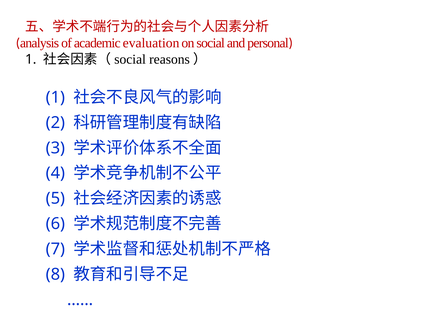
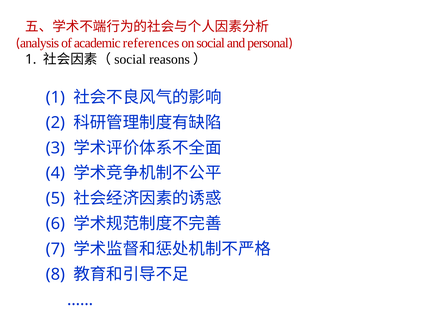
evaluation: evaluation -> references (151, 43)
